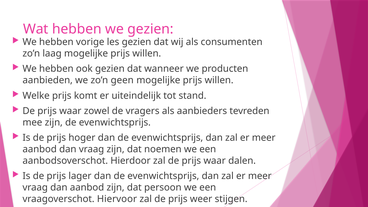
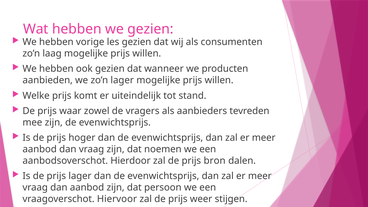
zo’n geen: geen -> lager (122, 80)
zal de prijs waar: waar -> bron (215, 161)
